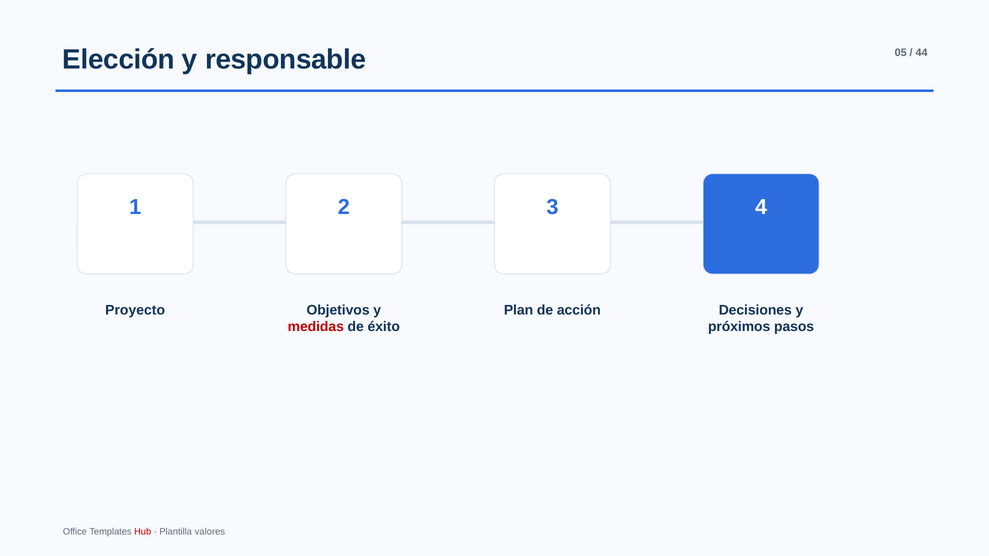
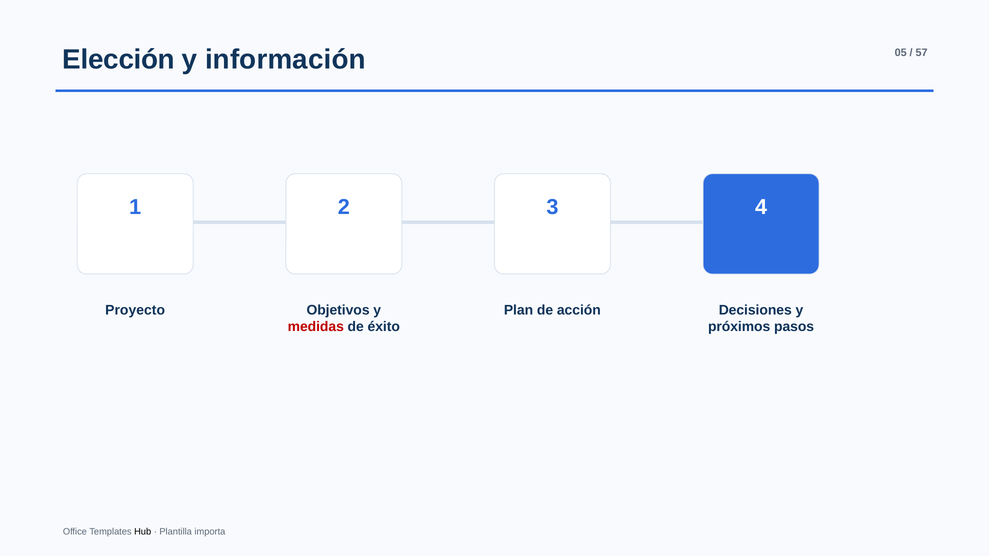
responsable: responsable -> información (285, 59)
44: 44 -> 57 (922, 53)
Hub colour: red -> black (143, 532)
valores: valores -> importa (210, 532)
